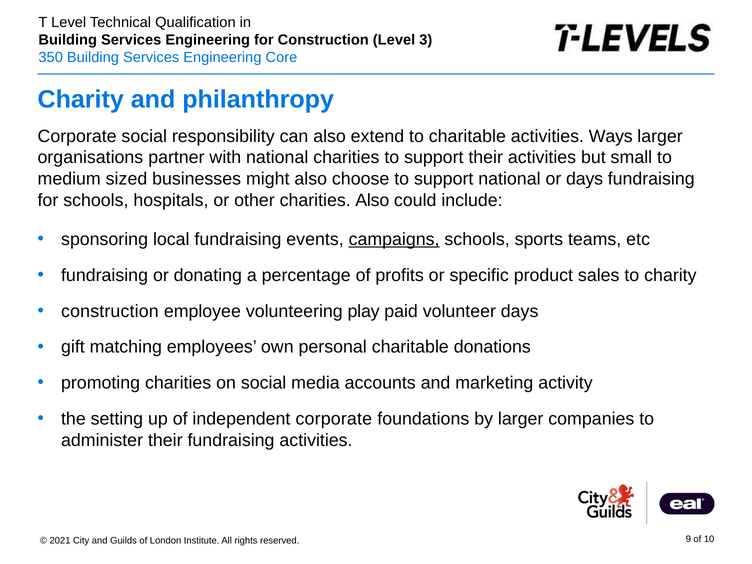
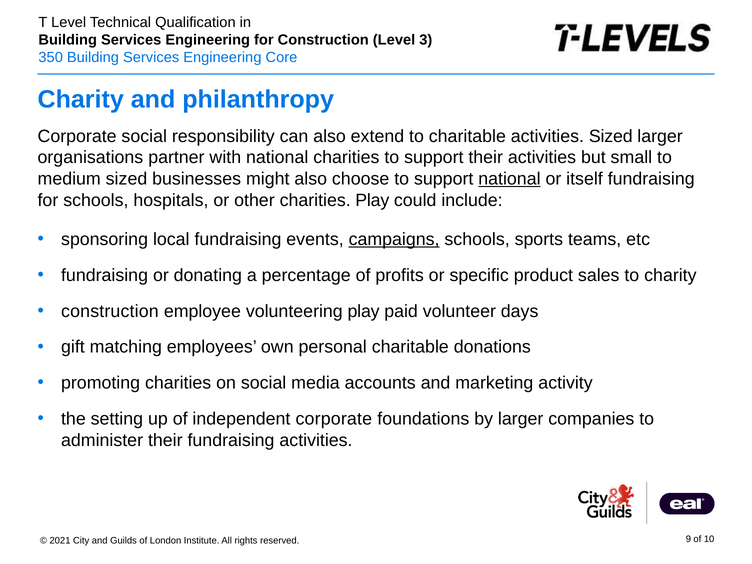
activities Ways: Ways -> Sized (611, 136)
national underline: none -> present (509, 179)
or days: days -> itself (584, 179)
charities Also: Also -> Play (372, 200)
